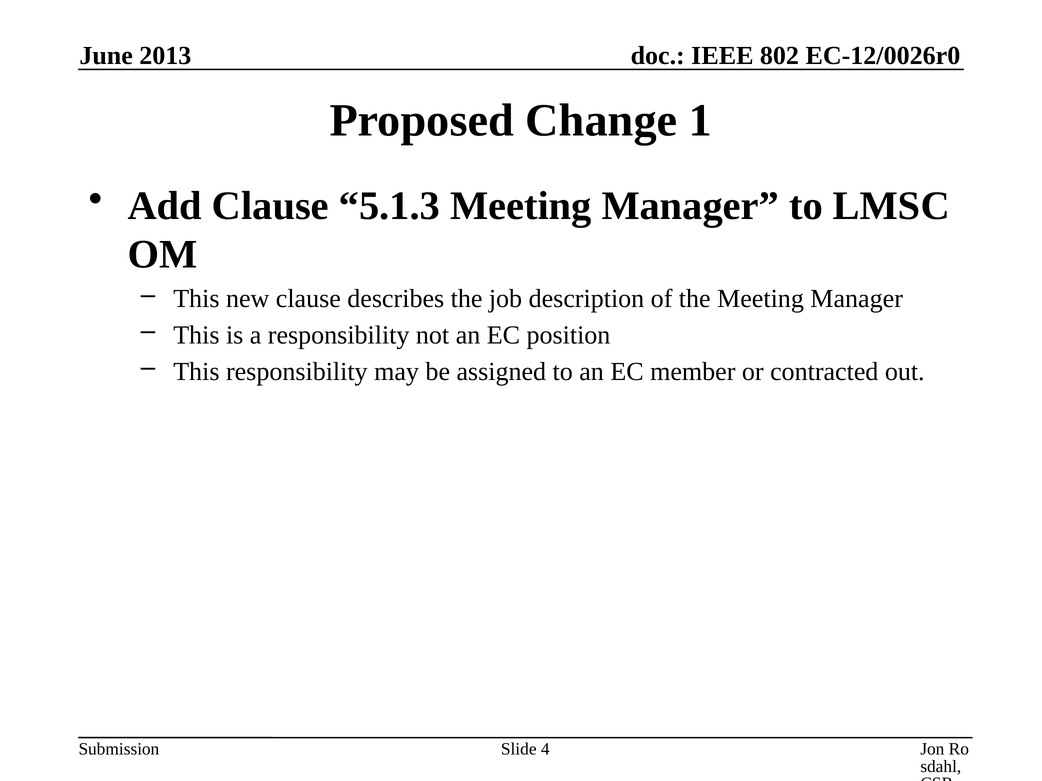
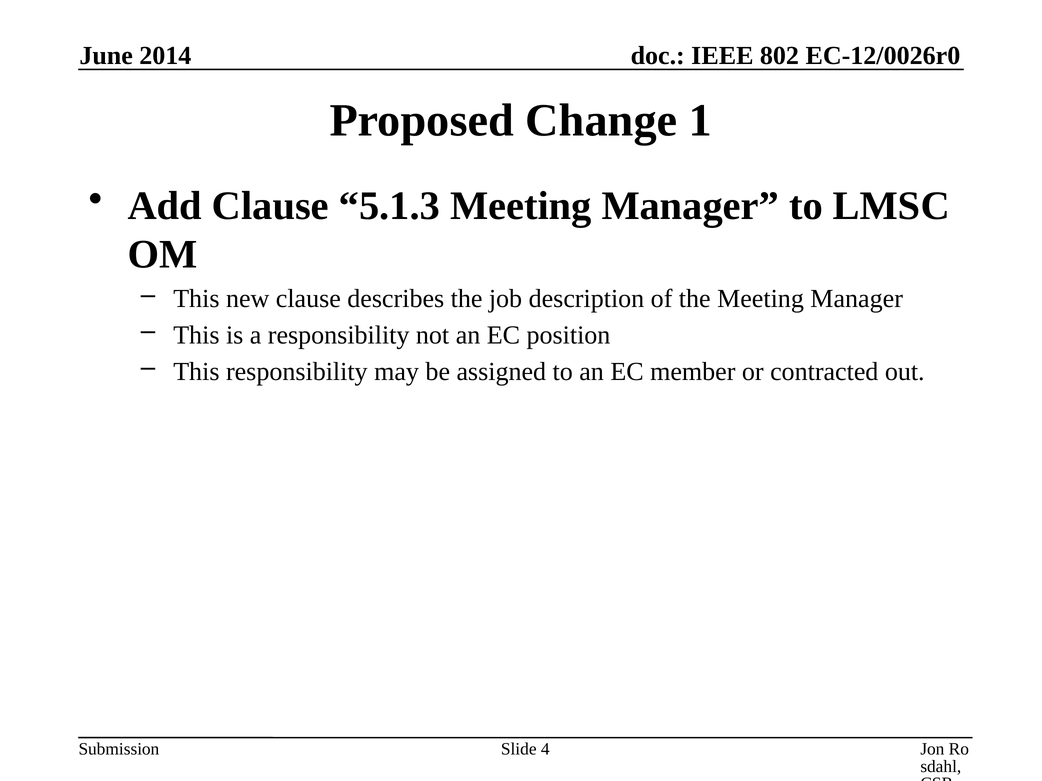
2013: 2013 -> 2014 (165, 56)
